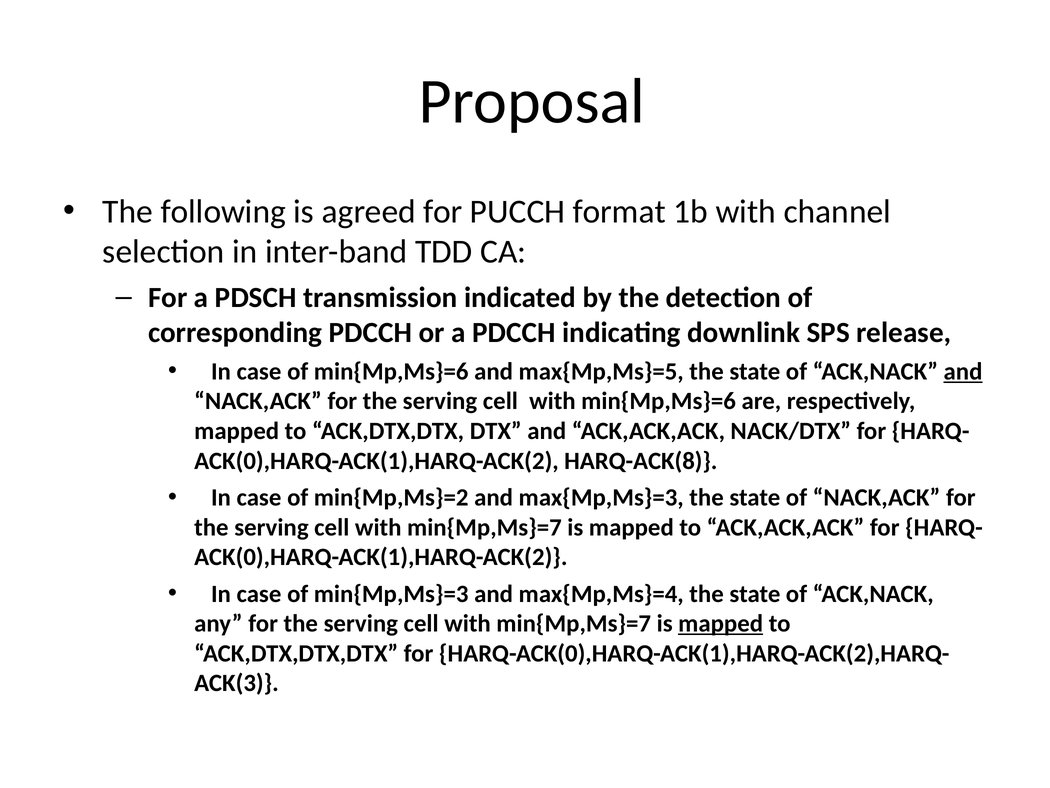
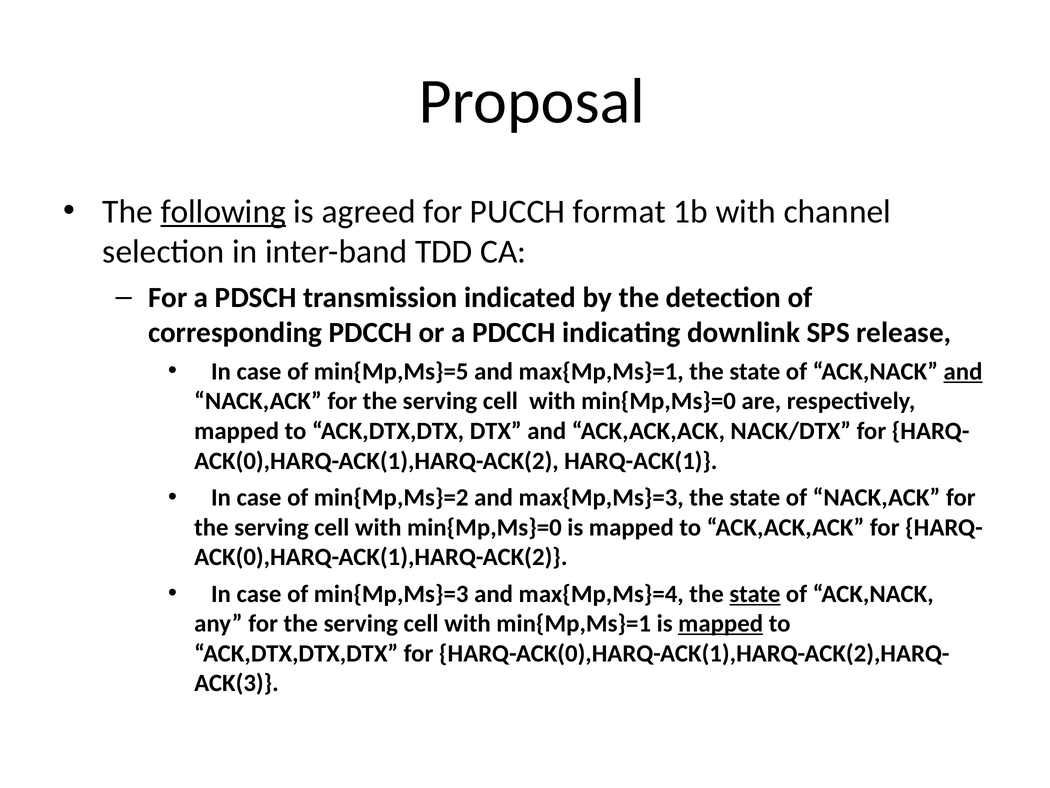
following underline: none -> present (223, 211)
of min{Mp,Ms}=6: min{Mp,Ms}=6 -> min{Mp,Ms}=5 (391, 371)
max{Mp,Ms}=5: max{Mp,Ms}=5 -> max{Mp,Ms}=1 (601, 371)
min{Mp,Ms}=6: min{Mp,Ms}=6 -> min{Mp,Ms}=0 (659, 401)
HARQ-ACK(8: HARQ-ACK(8 -> HARQ-ACK(1 (641, 461)
min{Mp,Ms}=7: min{Mp,Ms}=7 -> min{Mp,Ms}=0 (484, 527)
state underline: none -> present (755, 594)
min{Mp,Ms}=7: min{Mp,Ms}=7 -> min{Mp,Ms}=1 (574, 623)
